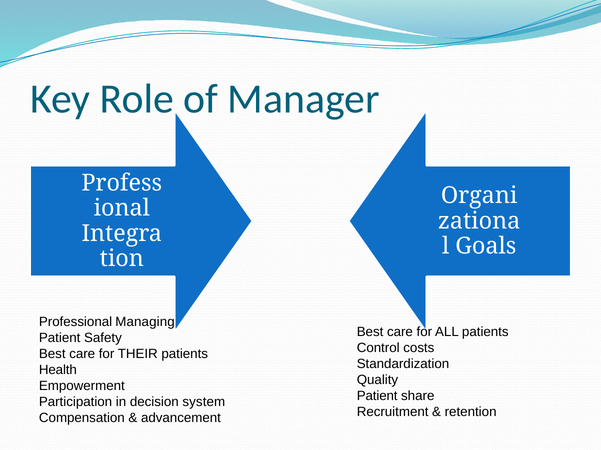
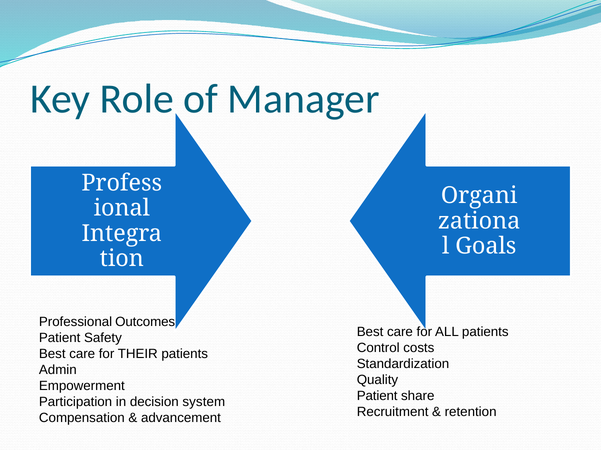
Managing: Managing -> Outcomes (145, 322)
Health: Health -> Admin (58, 370)
